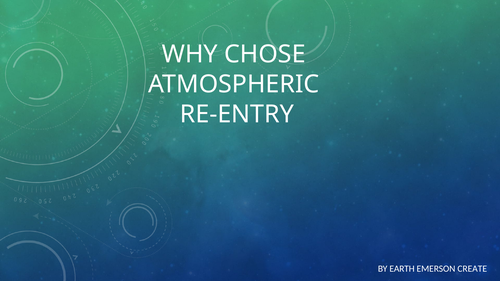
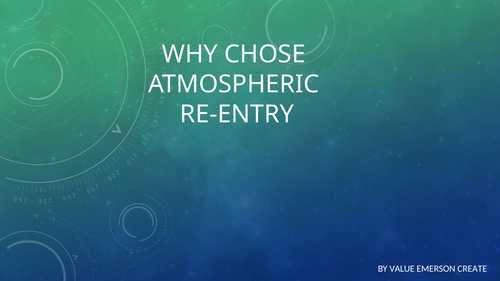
EARTH: EARTH -> VALUE (402, 269)
